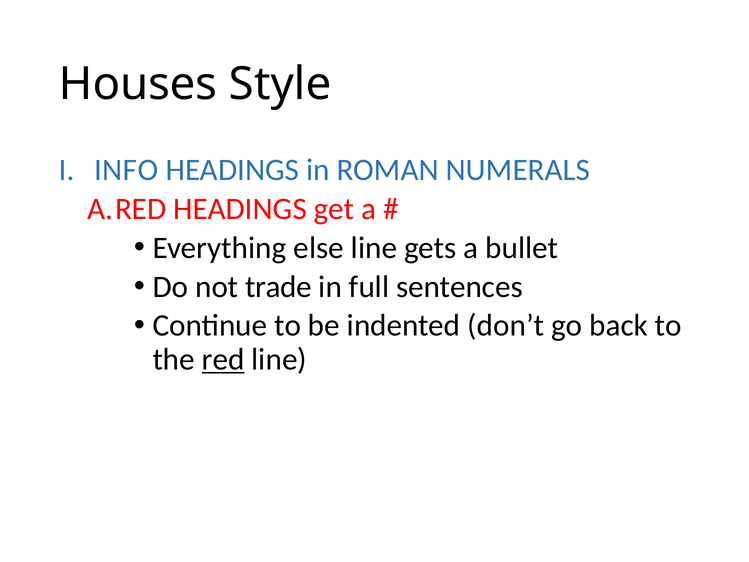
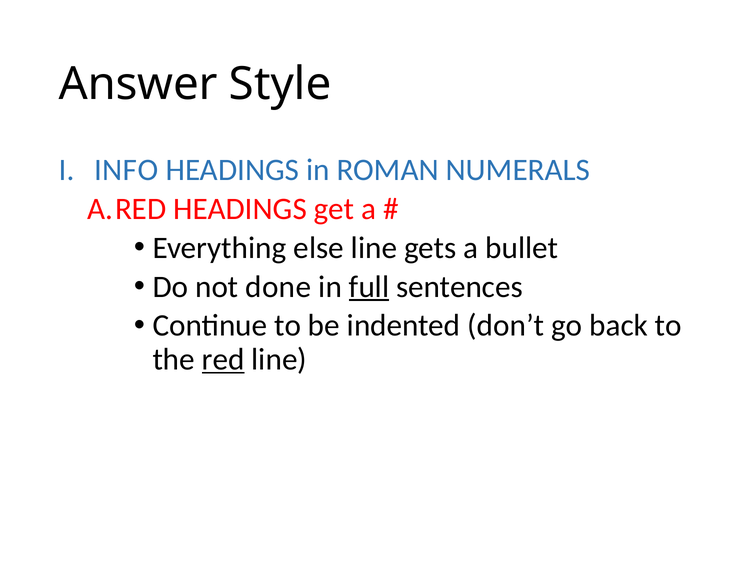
Houses: Houses -> Answer (138, 84)
trade: trade -> done (278, 287)
full underline: none -> present (369, 287)
